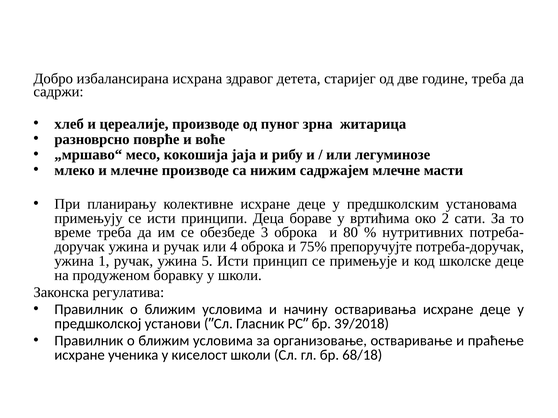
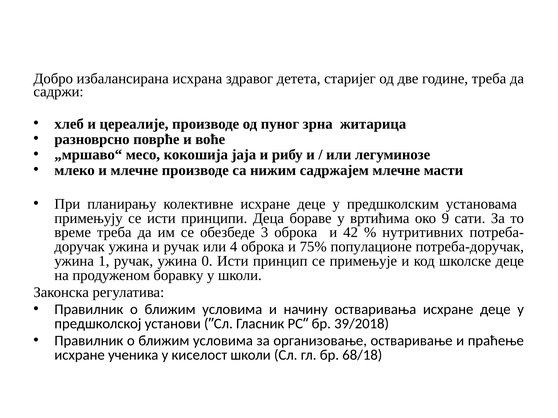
2: 2 -> 9 (445, 218)
80: 80 -> 42 (351, 233)
препоручујте: препоручујте -> популационе (371, 247)
5: 5 -> 0 (207, 261)
